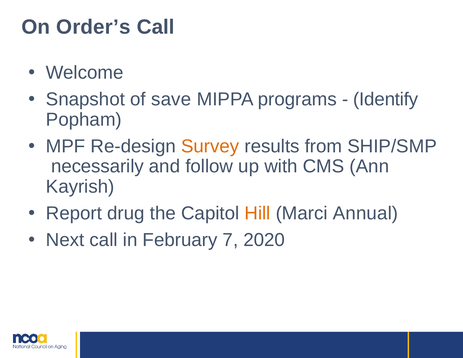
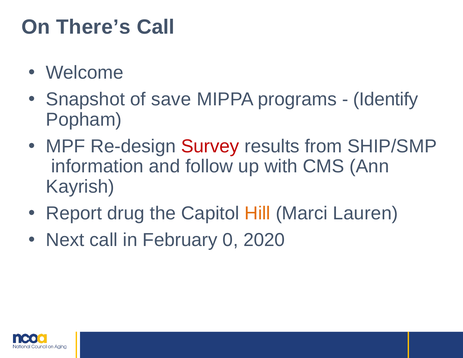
Order’s: Order’s -> There’s (93, 27)
Survey colour: orange -> red (210, 146)
necessarily: necessarily -> information (97, 166)
Annual: Annual -> Lauren (366, 213)
7: 7 -> 0 (230, 240)
